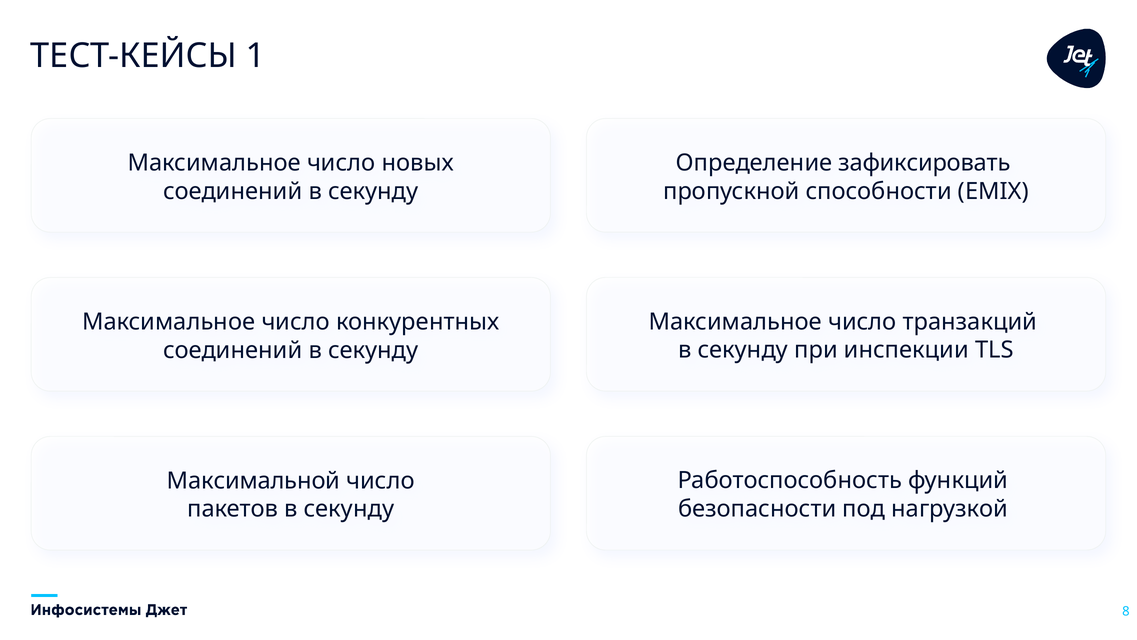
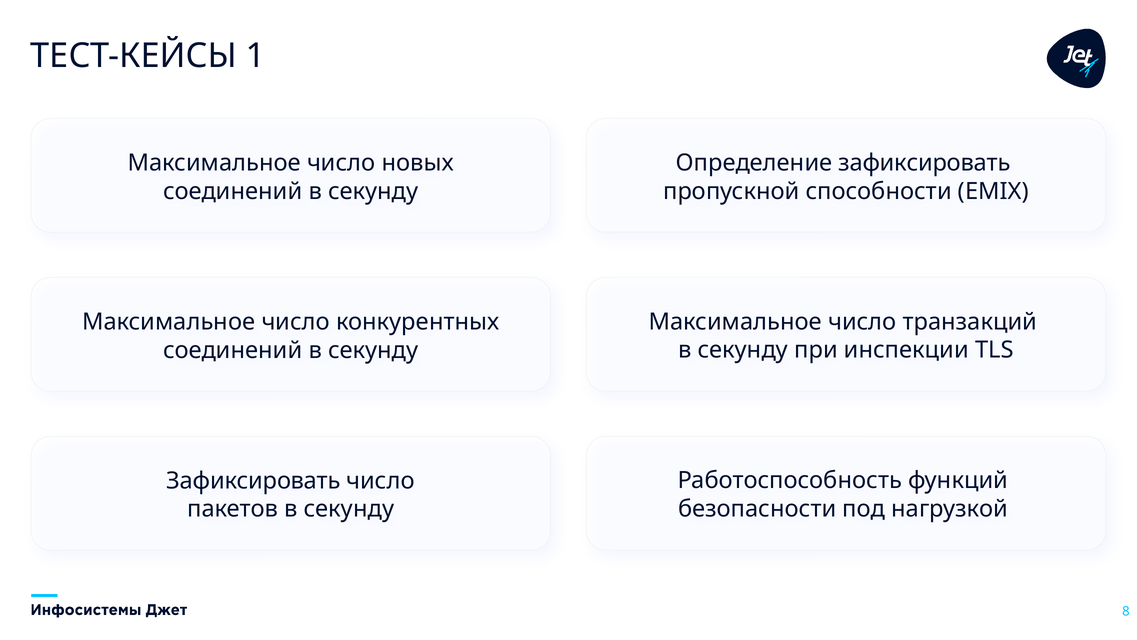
Максимальной: Максимальной -> Зафиксировать (254, 480)
